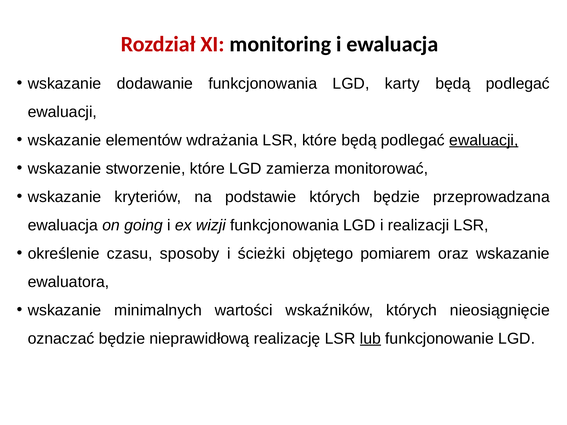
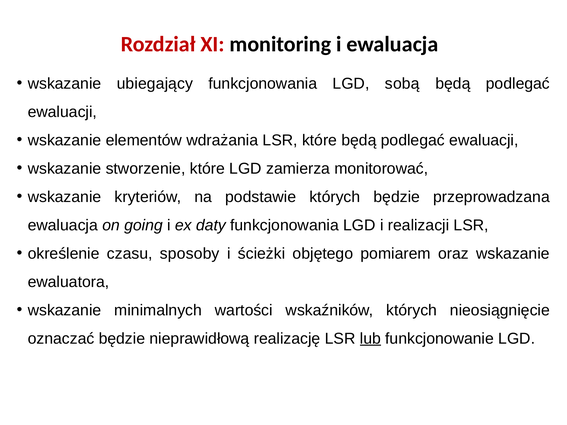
dodawanie: dodawanie -> ubiegający (155, 84)
karty: karty -> sobą (402, 84)
ewaluacji underline: present -> none (484, 140)
wizji: wizji -> daty (211, 225)
